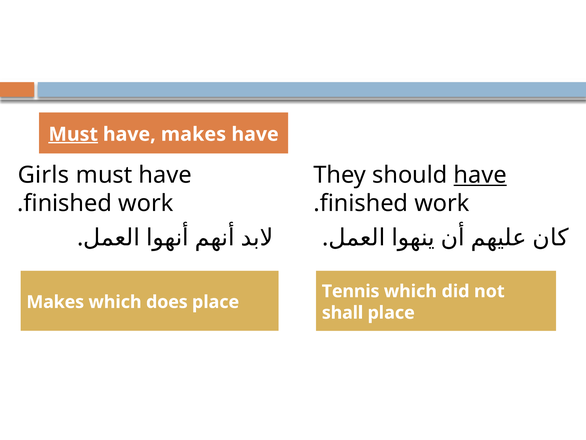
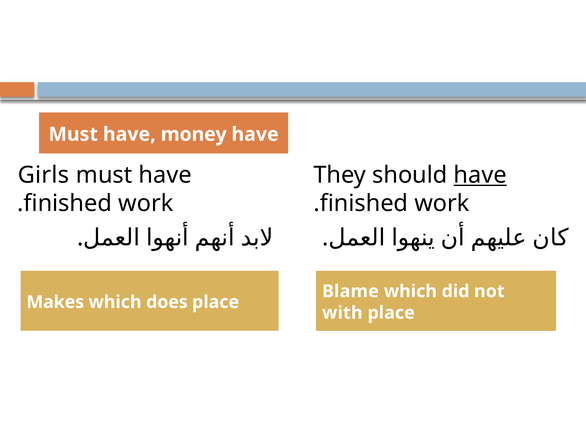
Must underline: present -> none (73, 134)
have makes: makes -> money (194, 134)
Tennis: Tennis -> Blame (350, 291)
shall: shall -> with (342, 312)
